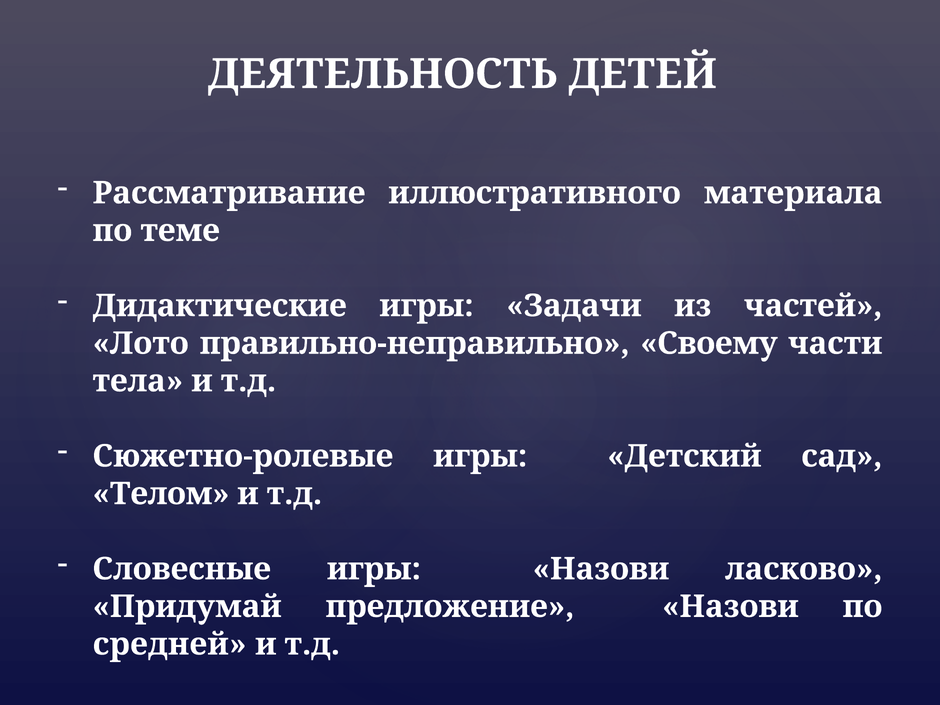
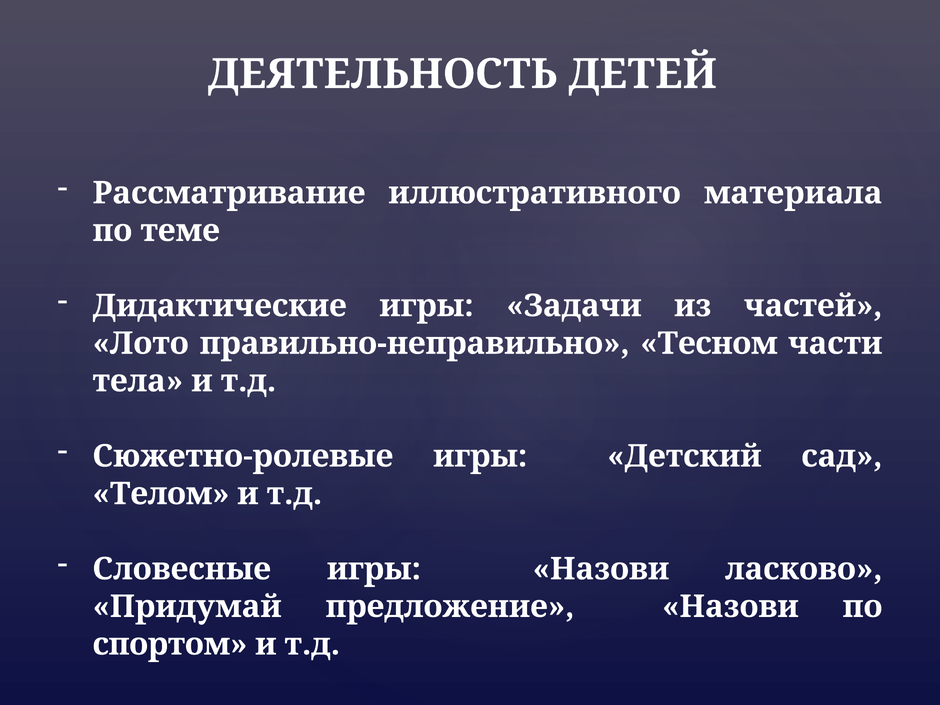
Своему: Своему -> Тесном (709, 343)
средней: средней -> спортом (170, 644)
